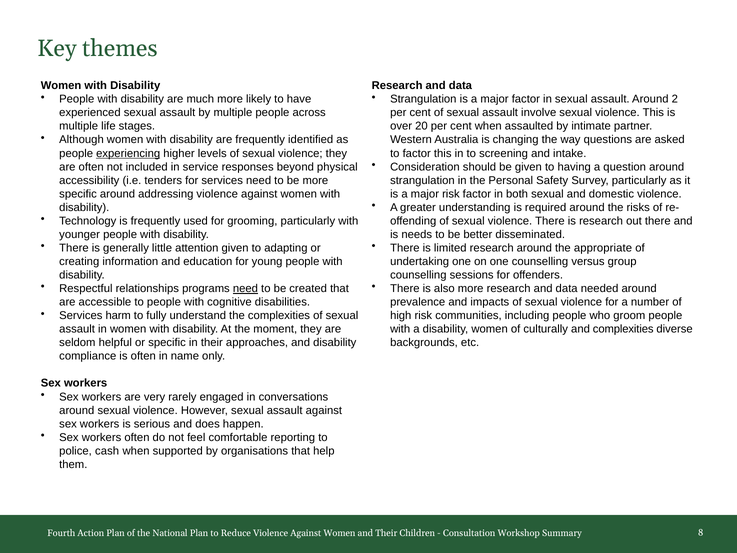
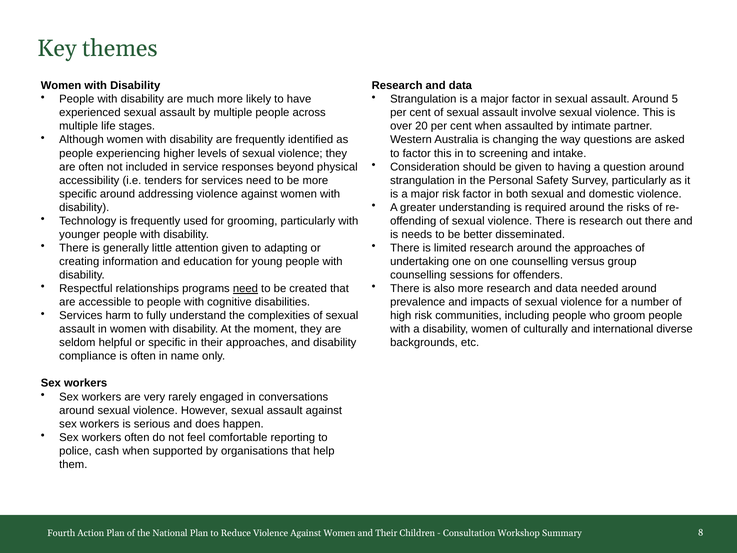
2: 2 -> 5 (675, 99)
experiencing underline: present -> none (128, 153)
the appropriate: appropriate -> approaches (603, 248)
and complexities: complexities -> international (623, 329)
